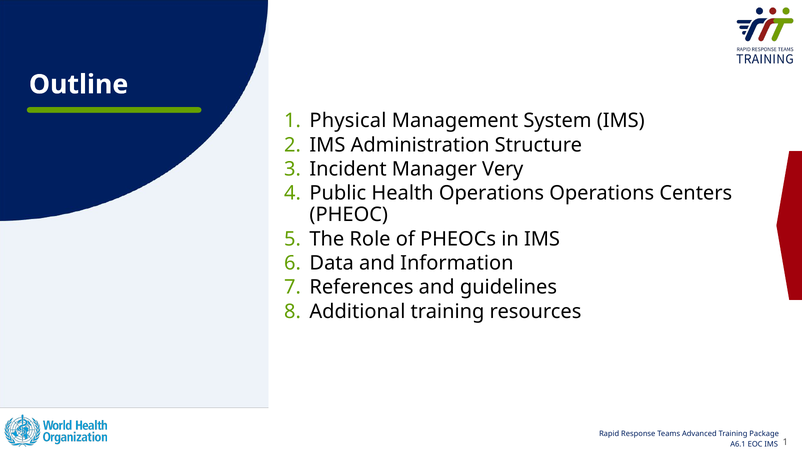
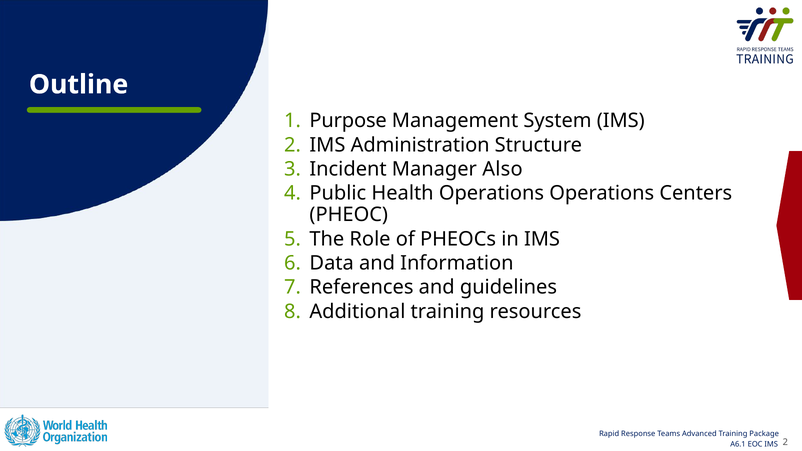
Physical: Physical -> Purpose (348, 121)
Very: Very -> Also (502, 169)
1: 1 -> 2 (785, 442)
